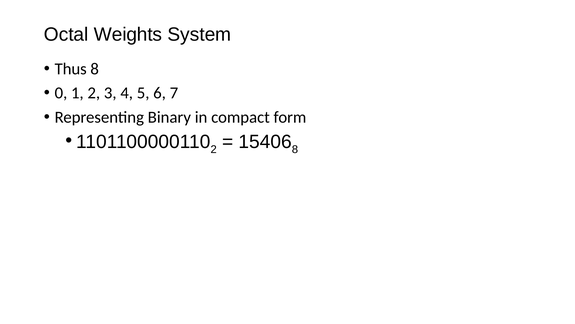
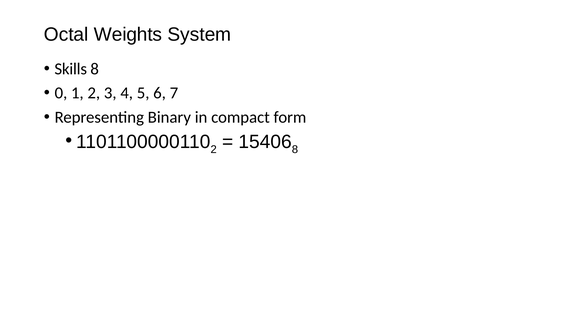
Thus: Thus -> Skills (71, 69)
